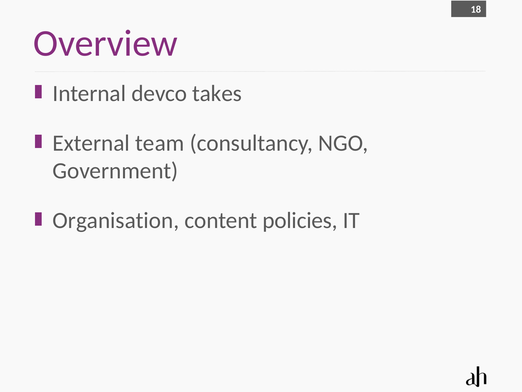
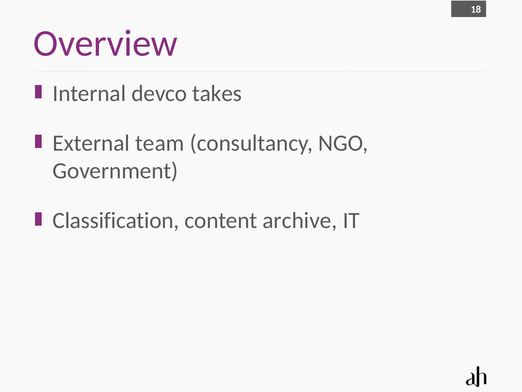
Organisation: Organisation -> Classification (116, 220)
policies: policies -> archive (300, 220)
